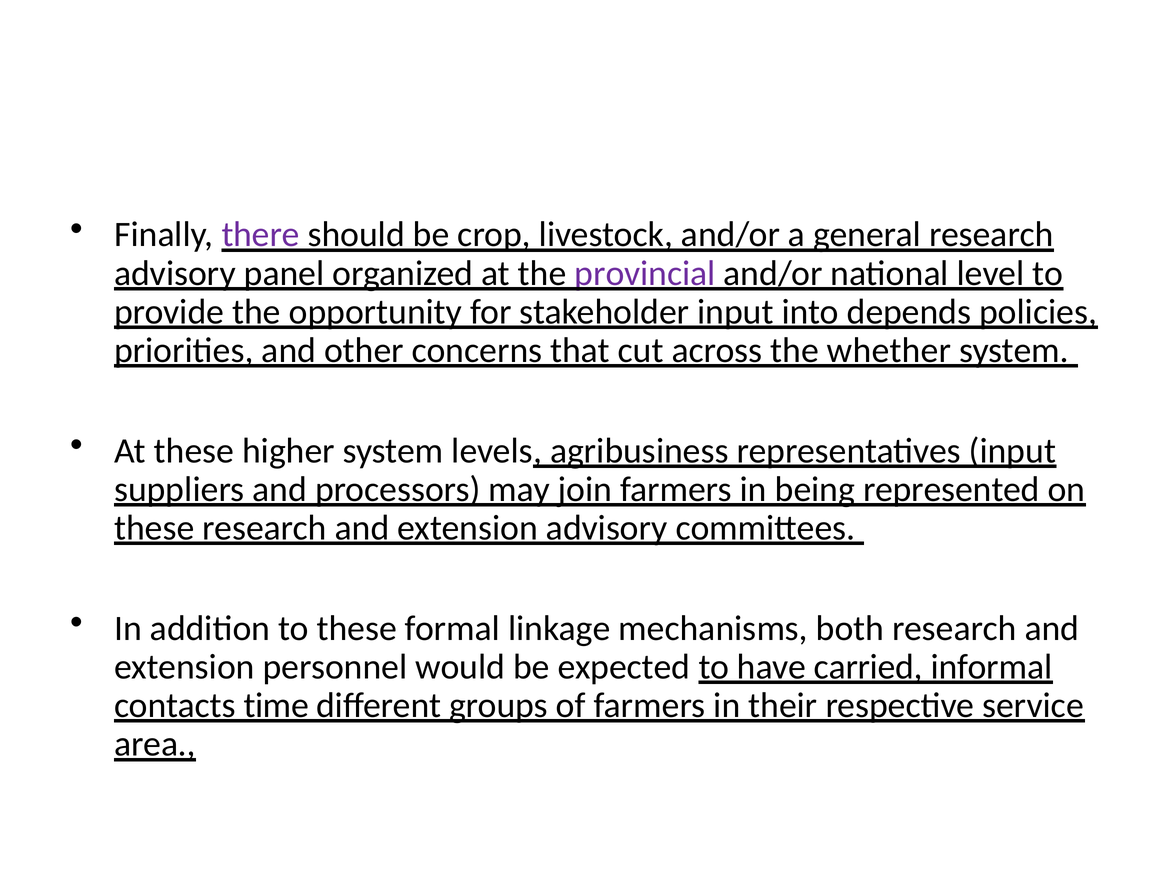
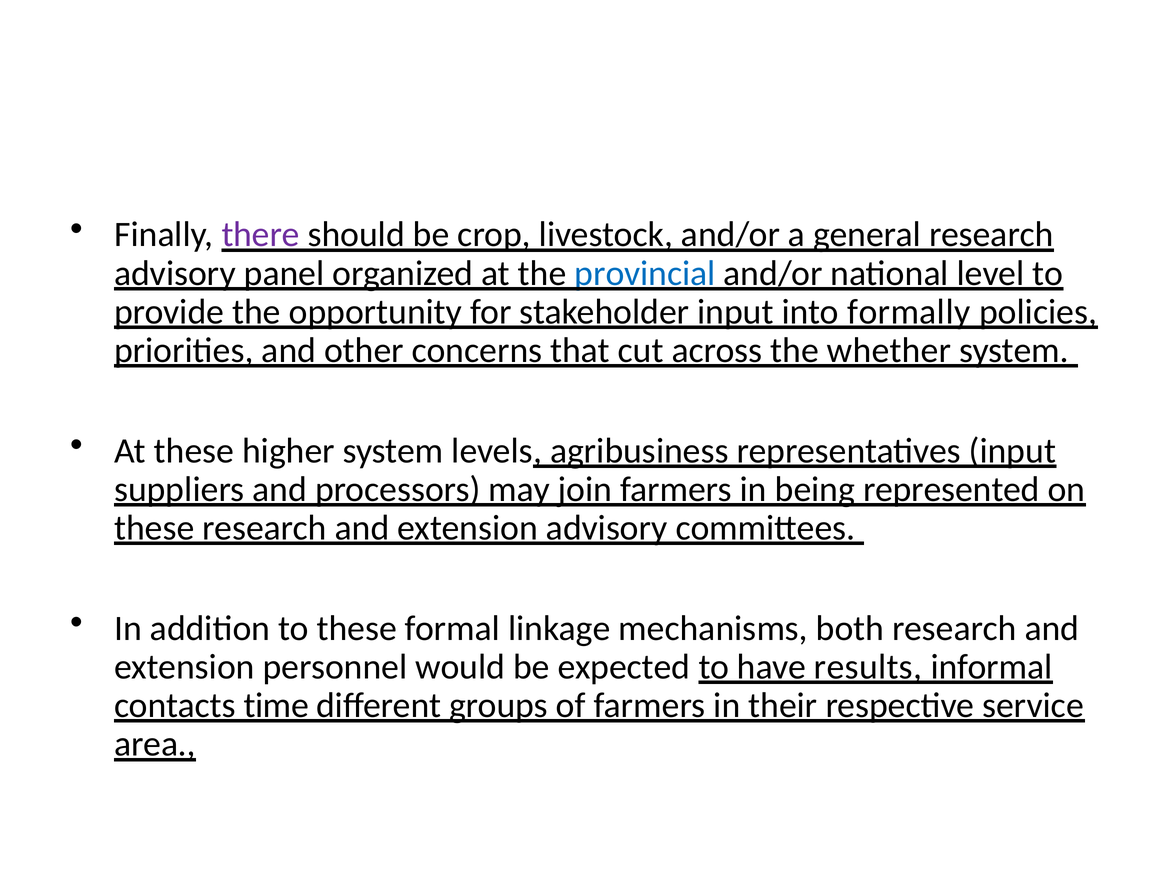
provincial colour: purple -> blue (645, 273)
depends: depends -> formally (909, 312)
carried: carried -> results (868, 667)
